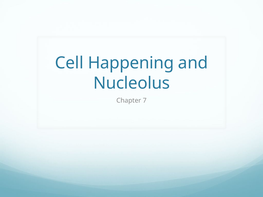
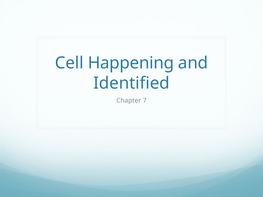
Nucleolus: Nucleolus -> Identified (131, 83)
